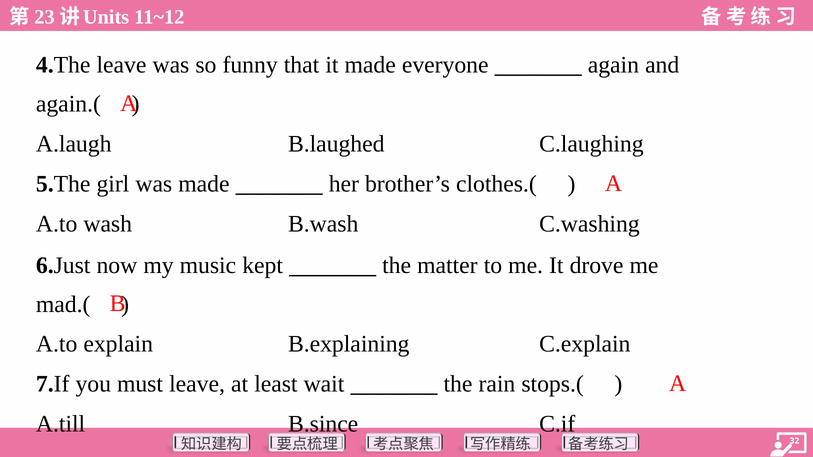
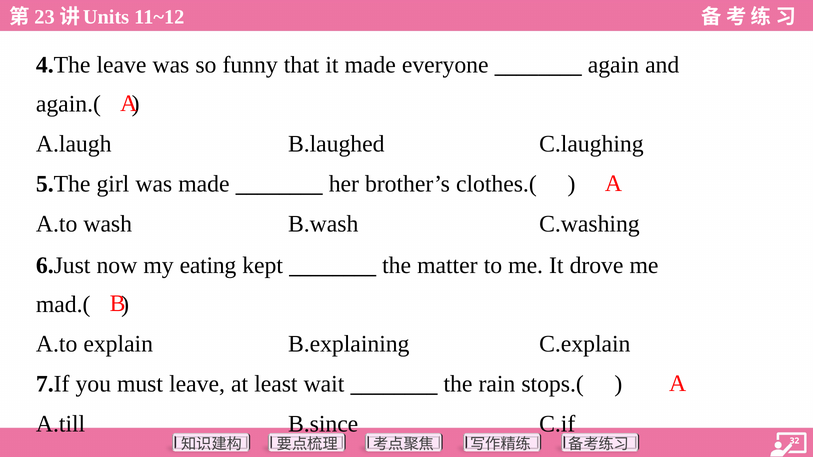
music: music -> eating (208, 265)
